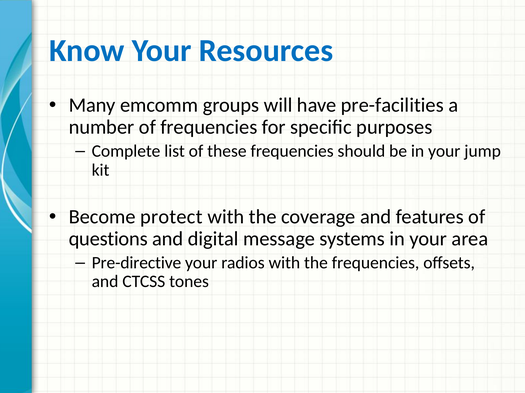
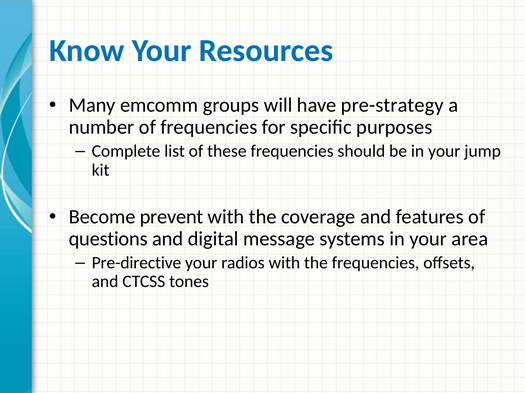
pre-facilities: pre-facilities -> pre-strategy (392, 105)
protect: protect -> prevent (172, 217)
